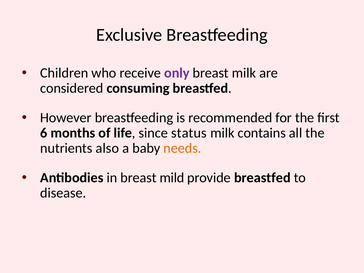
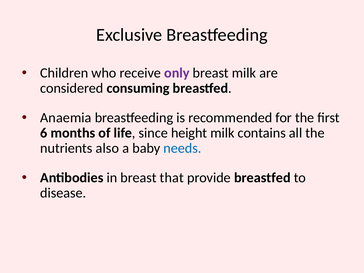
However: However -> Anaemia (66, 118)
status: status -> height (189, 133)
needs colour: orange -> blue (182, 148)
mild: mild -> that (172, 178)
